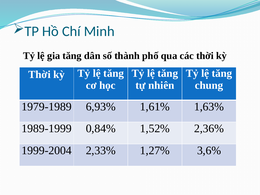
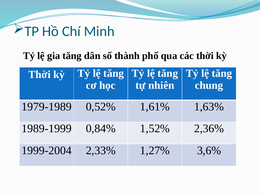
6,93%: 6,93% -> 0,52% (101, 107)
